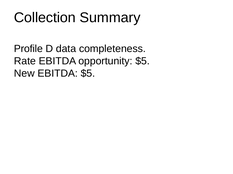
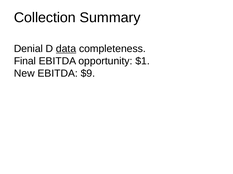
Profile: Profile -> Denial (28, 49)
data underline: none -> present (66, 49)
Rate: Rate -> Final (25, 61)
opportunity $5: $5 -> $1 (143, 61)
EBITDA $5: $5 -> $9 (88, 74)
